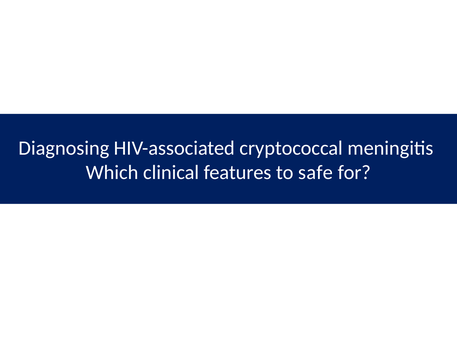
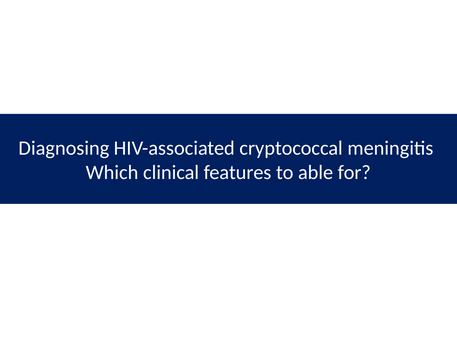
safe: safe -> able (316, 172)
